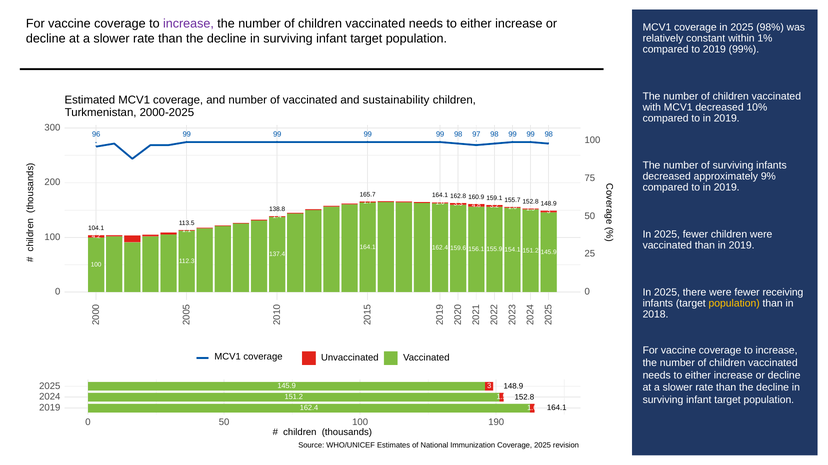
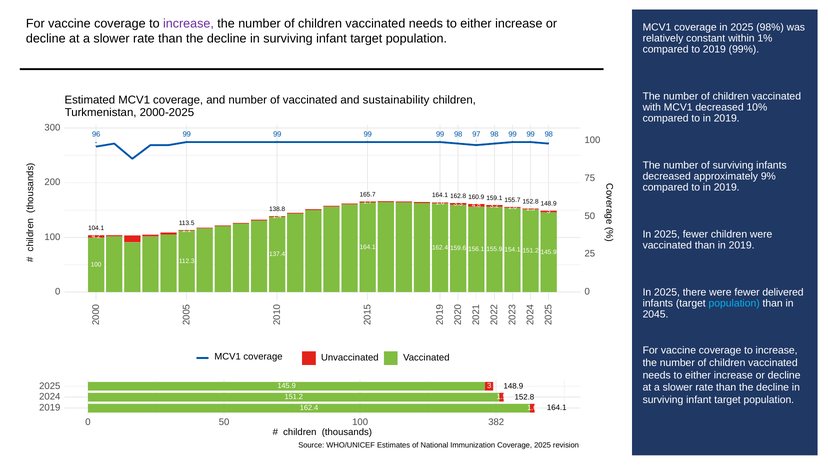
receiving: receiving -> delivered (783, 293)
population colour: yellow -> light blue (734, 304)
2018: 2018 -> 2045 (656, 315)
190: 190 -> 382 (496, 423)
